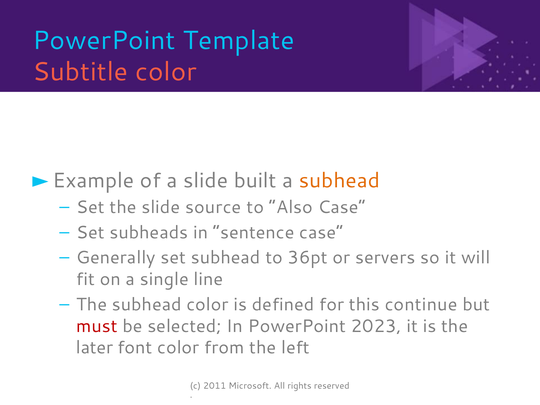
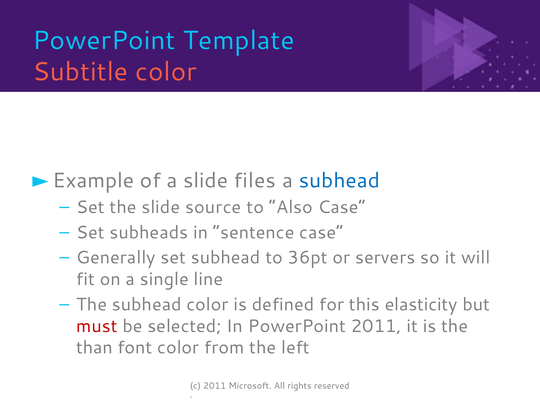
built: built -> files (255, 181)
subhead colour: orange -> blue (339, 181)
continue: continue -> elasticity (421, 305)
PowerPoint 2023: 2023 -> 2011 (376, 326)
later: later -> than (95, 348)
